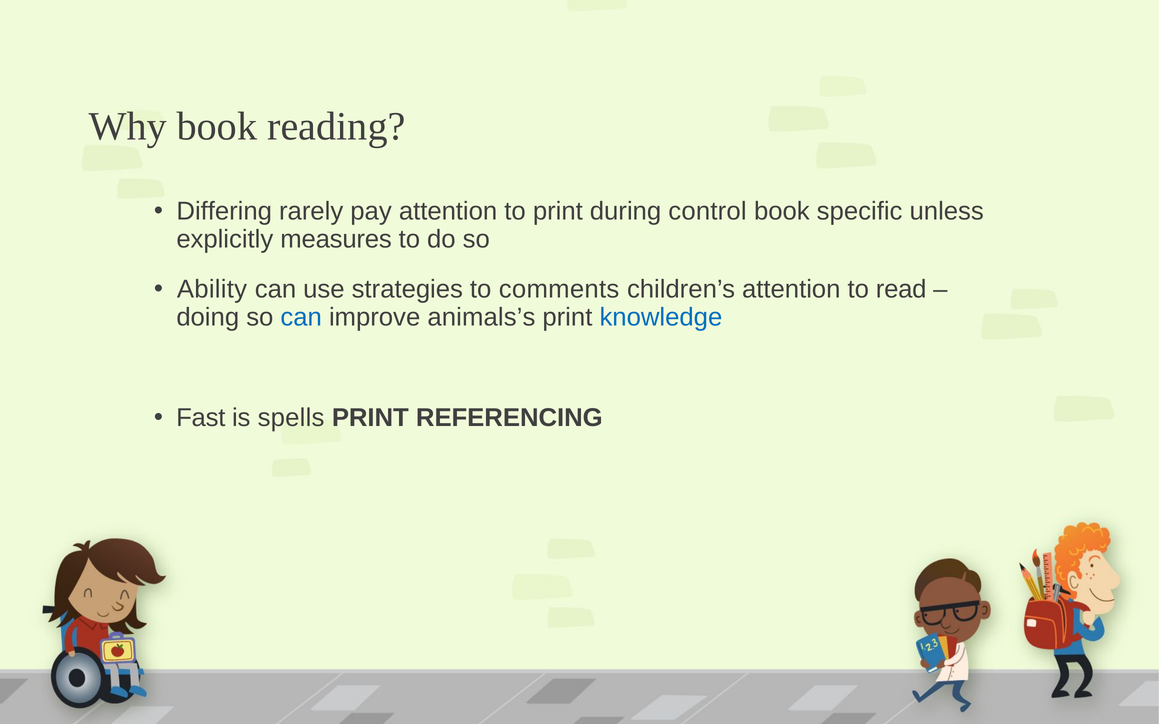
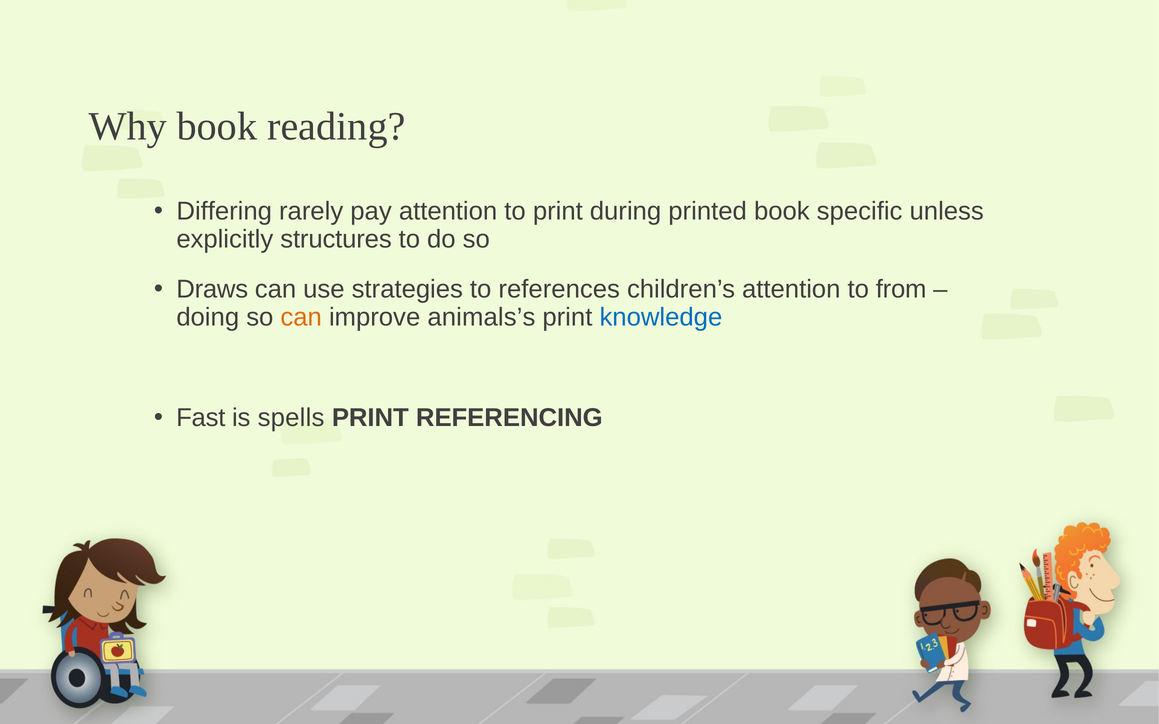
control: control -> printed (708, 211)
measures: measures -> structures (336, 239)
Ability: Ability -> Draws (212, 290)
comments: comments -> references (559, 290)
read: read -> from (901, 290)
can colour: blue -> orange (301, 317)
